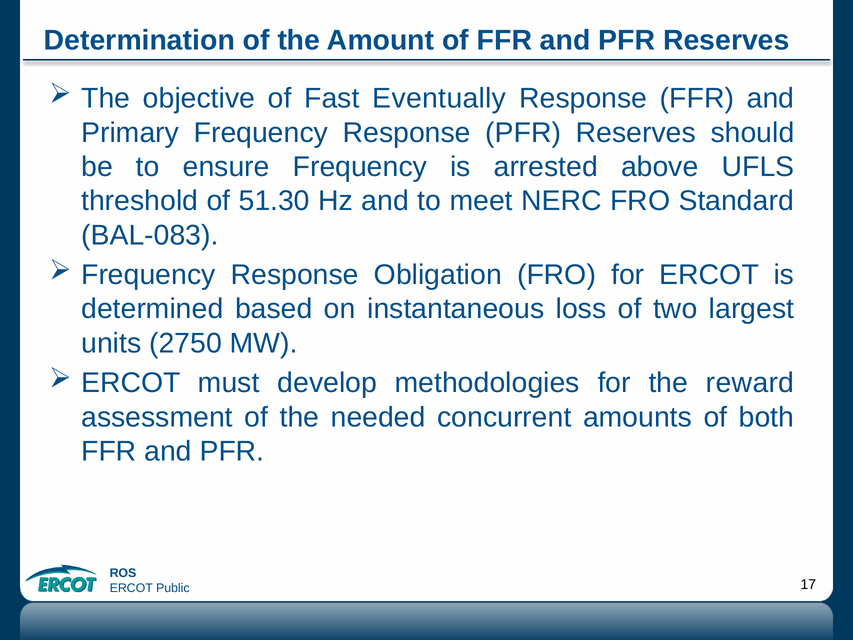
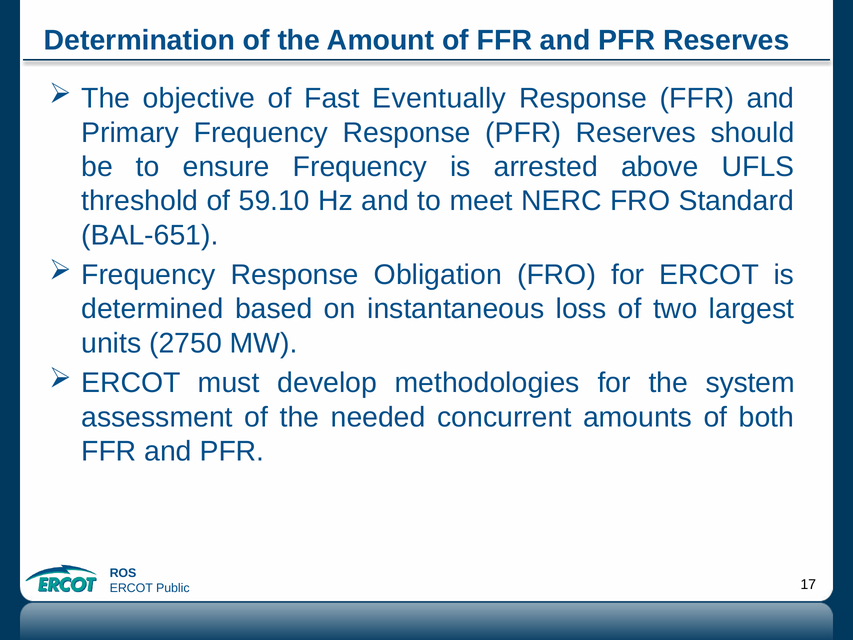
51.30: 51.30 -> 59.10 (274, 201)
BAL-083: BAL-083 -> BAL-651 (150, 235)
reward: reward -> system (750, 383)
